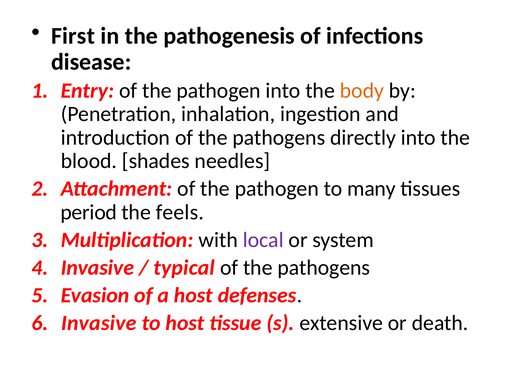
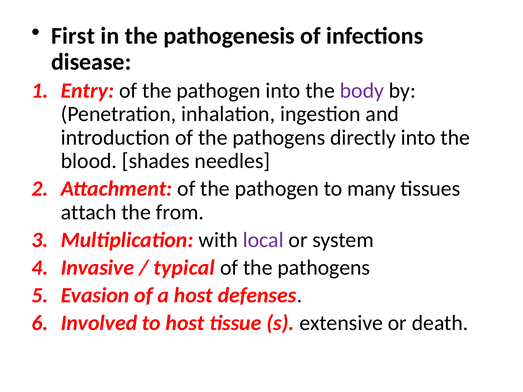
body colour: orange -> purple (362, 91)
period: period -> attach (89, 212)
feels: feels -> from (180, 212)
Invasive: Invasive -> Involved (99, 323)
